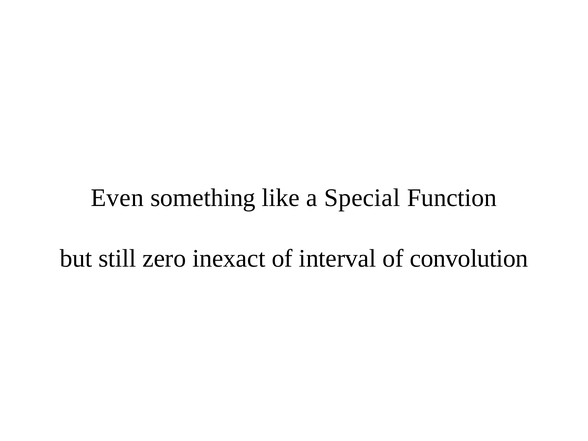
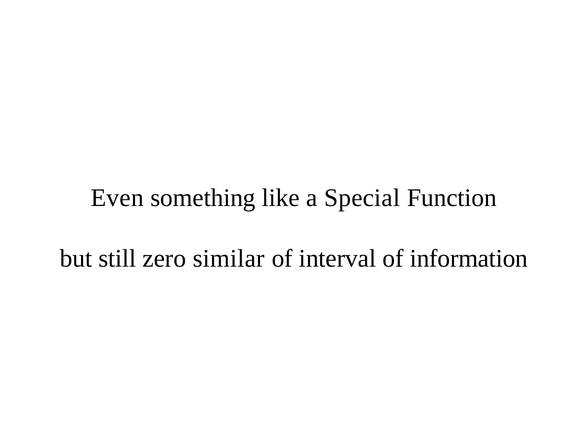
inexact: inexact -> similar (229, 258)
convolution: convolution -> information (469, 258)
